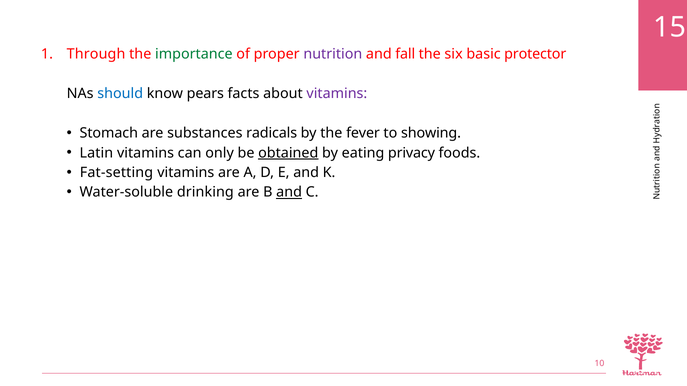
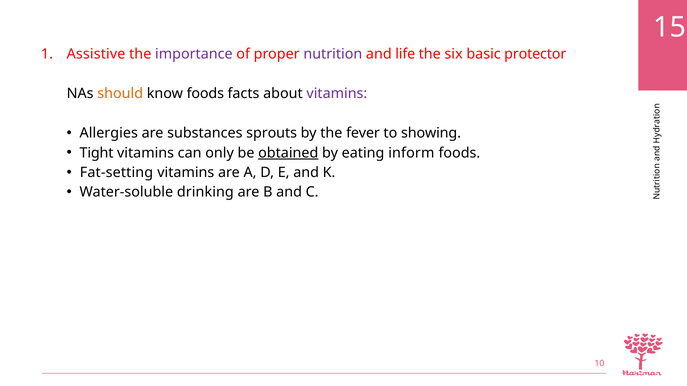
Through: Through -> Assistive (96, 54)
importance colour: green -> purple (194, 54)
fall: fall -> life (405, 54)
should colour: blue -> orange (120, 94)
know pears: pears -> foods (205, 94)
Stomach: Stomach -> Allergies (109, 133)
radicals: radicals -> sprouts (272, 133)
Latin: Latin -> Tight (97, 153)
privacy: privacy -> inform (411, 153)
and underline: present -> none (289, 192)
